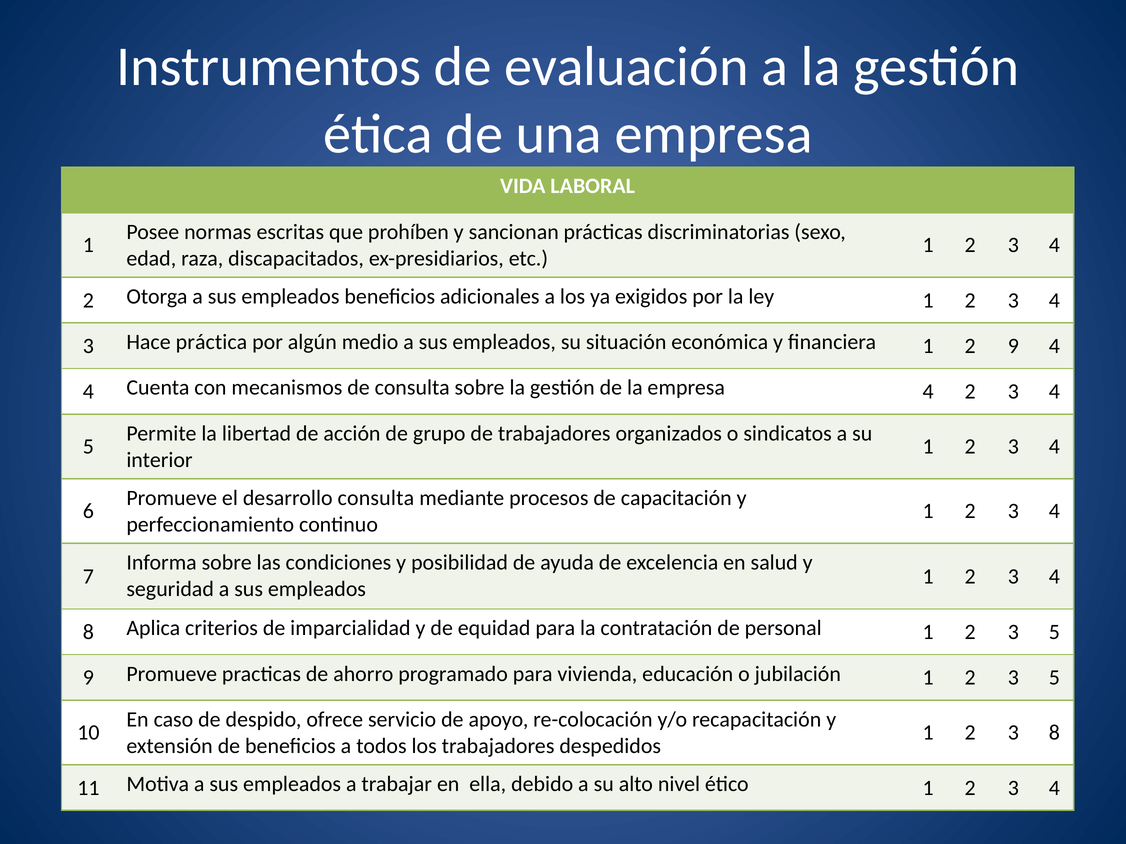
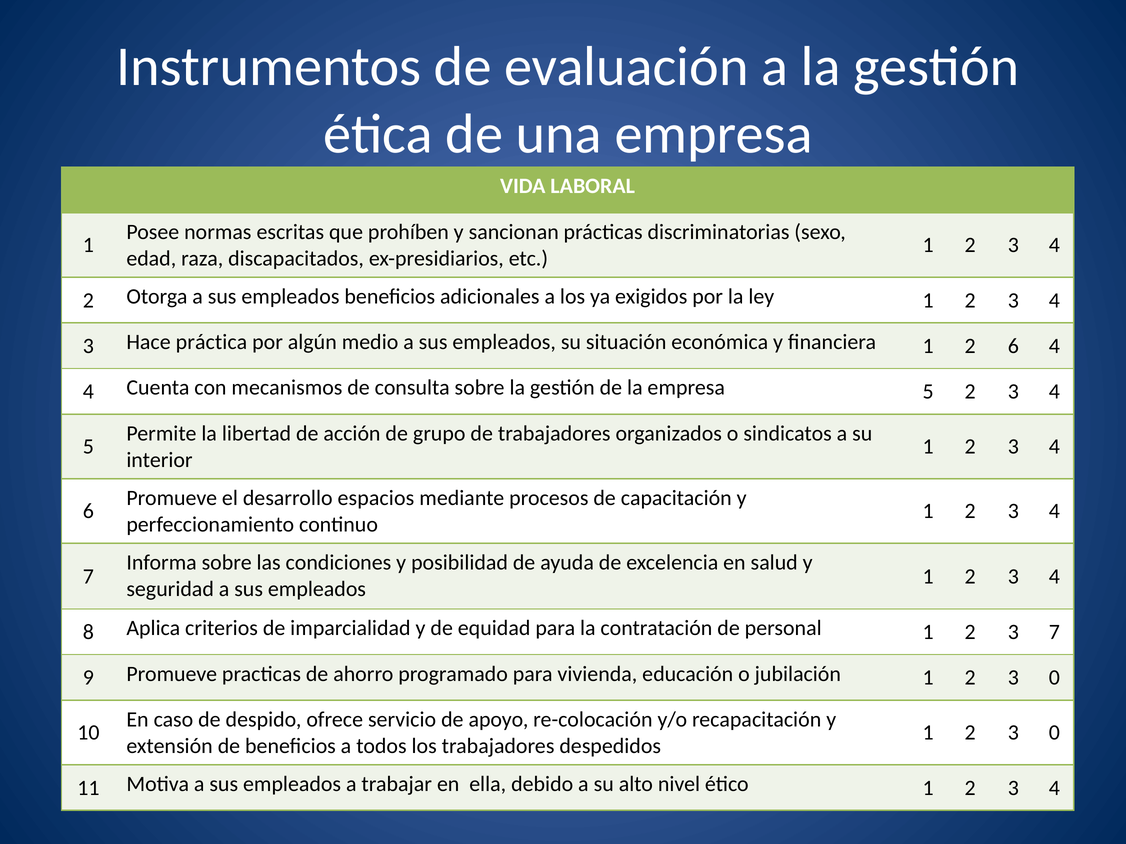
2 9: 9 -> 6 (1013, 346)
empresa 4: 4 -> 5 (928, 392)
desarrollo consulta: consulta -> espacios (376, 498)
5: 5 -> 7 (1054, 632)
5: 5 -> 0 (1054, 678)
8: 8 -> 0 (1054, 733)
